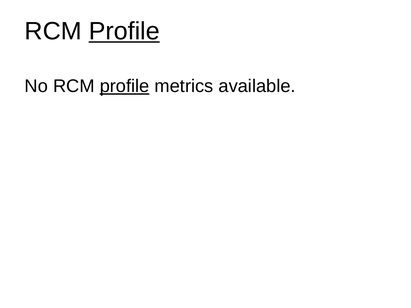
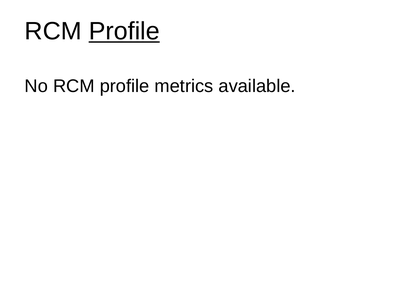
profile underline: present -> none (125, 86)
